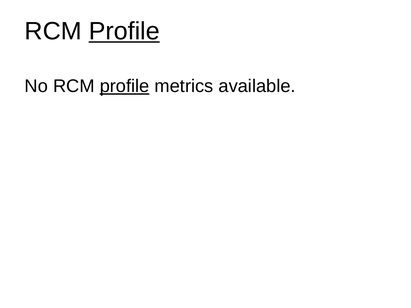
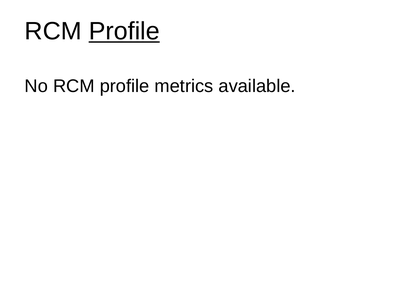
profile underline: present -> none (125, 86)
